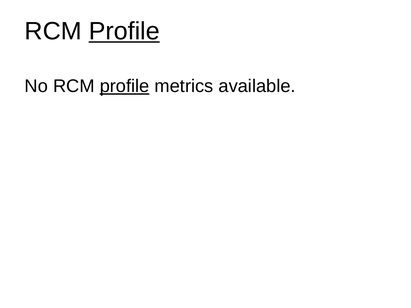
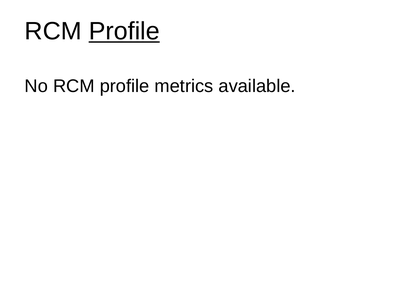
profile underline: present -> none (125, 86)
